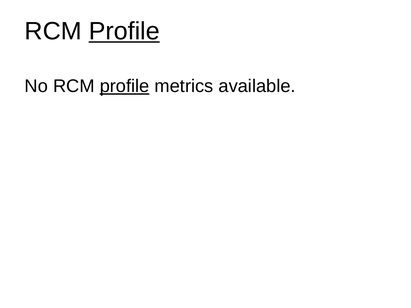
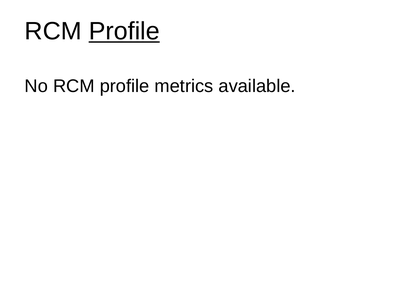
profile underline: present -> none (125, 86)
